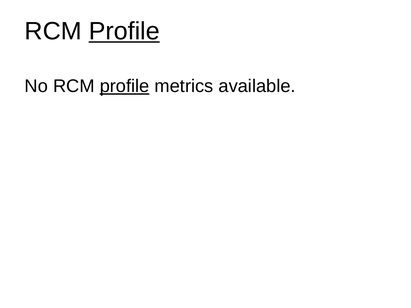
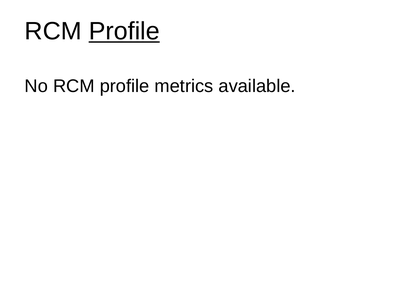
profile underline: present -> none (125, 86)
